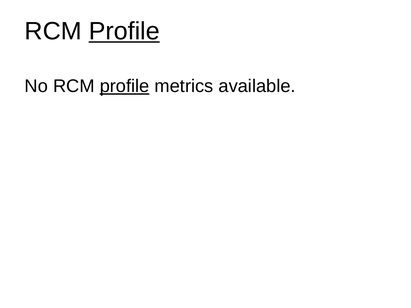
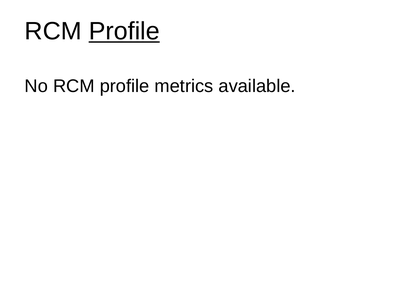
profile underline: present -> none (125, 86)
